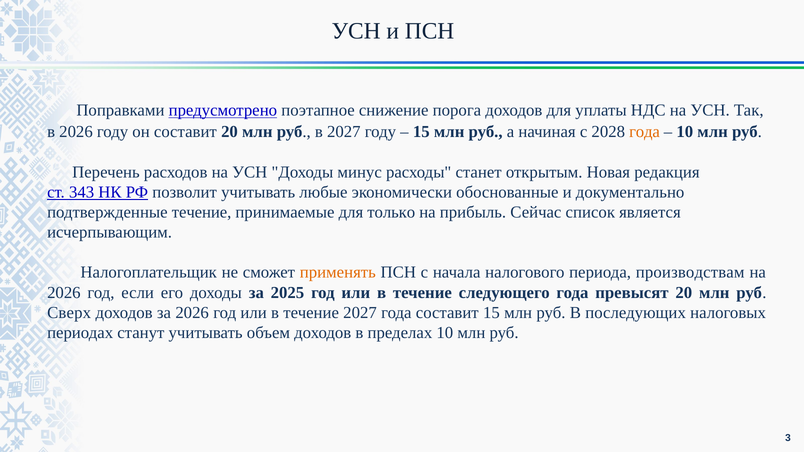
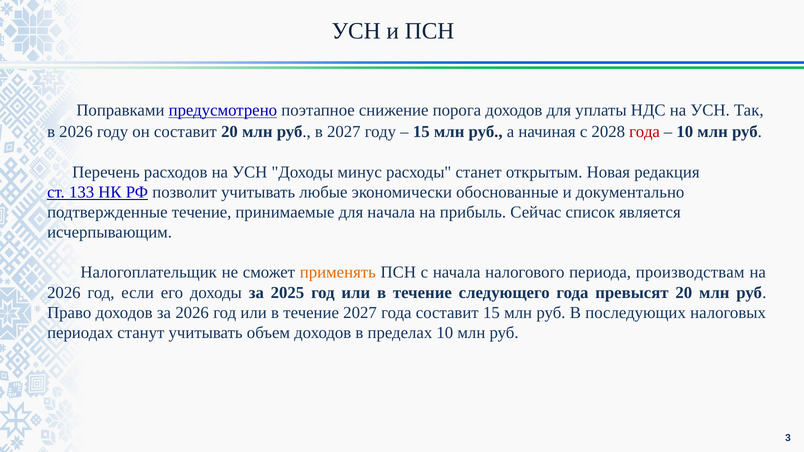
года colour: orange -> red (644, 132)
343: 343 -> 133 (82, 192)
для только: только -> начала (391, 212)
Сверх: Сверх -> Право (69, 313)
